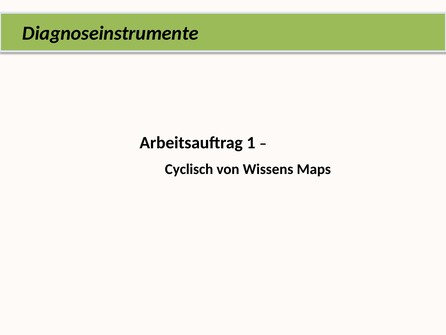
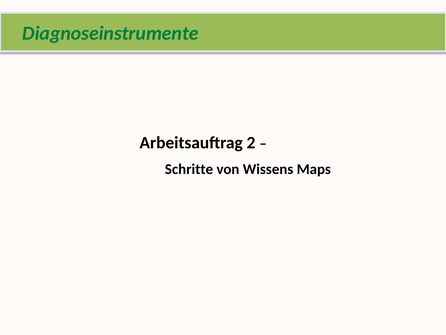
Diagnoseinstrumente colour: black -> green (110, 33)
1: 1 -> 2 (251, 142)
Cyclisch: Cyclisch -> Schritte (189, 169)
